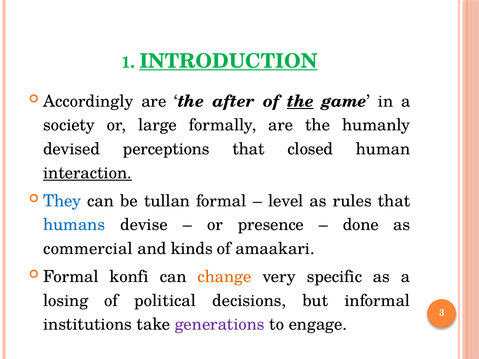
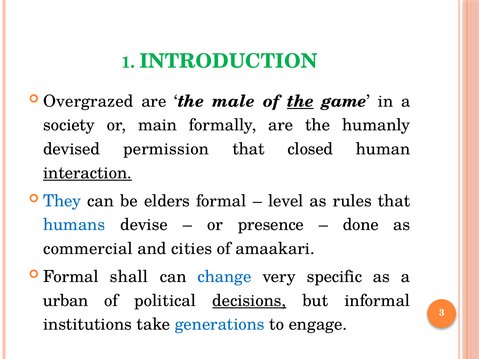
INTRODUCTION underline: present -> none (228, 61)
Accordingly: Accordingly -> Overgrazed (88, 101)
after: after -> male (233, 101)
large: large -> main (158, 125)
perceptions: perceptions -> permission (166, 149)
tullan: tullan -> elders (167, 201)
kinds: kinds -> cities (192, 249)
konfi: konfi -> shall (129, 277)
change colour: orange -> blue (224, 277)
losing: losing -> urban (66, 301)
decisions underline: none -> present (249, 301)
generations colour: purple -> blue (220, 325)
